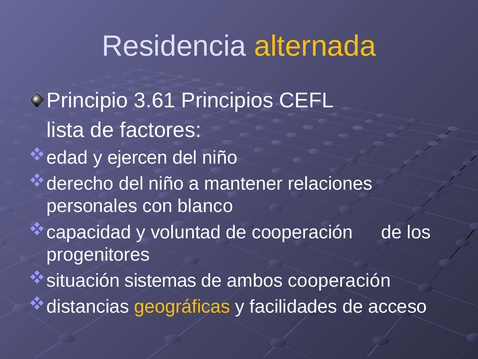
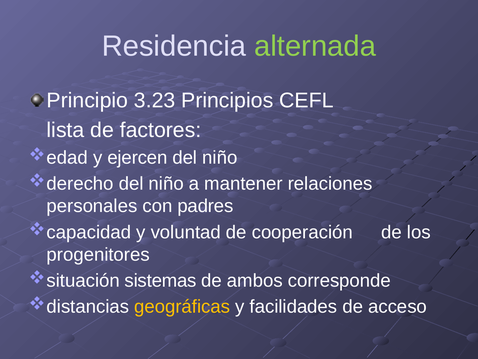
alternada colour: yellow -> light green (315, 46)
3.61: 3.61 -> 3.23 (155, 100)
blanco: blanco -> padres (205, 206)
ambos cooperación: cooperación -> corresponde (339, 280)
